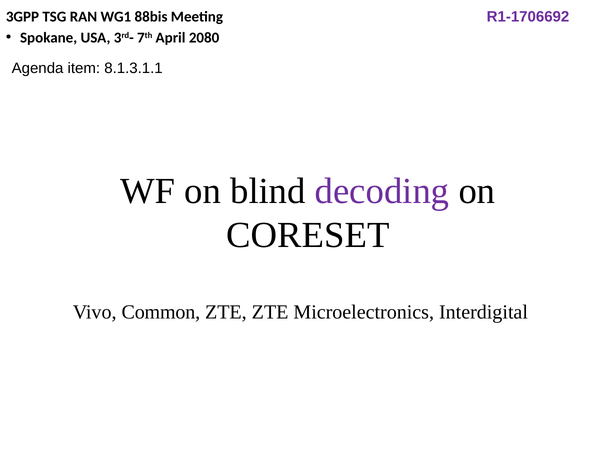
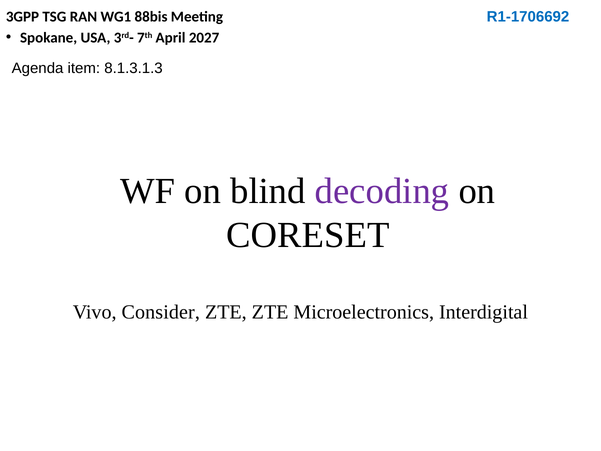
R1-1706692 colour: purple -> blue (528, 17)
2080: 2080 -> 2027 (204, 38)
8.1.3.1.1: 8.1.3.1.1 -> 8.1.3.1.3 (133, 68)
Common: Common -> Consider (161, 312)
